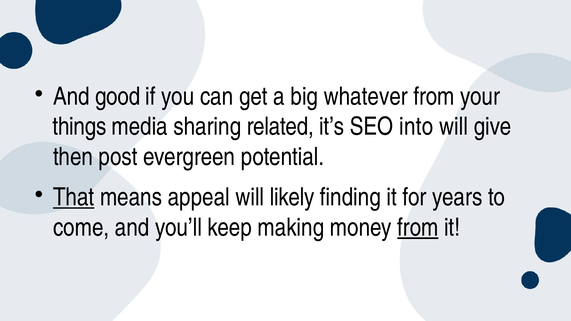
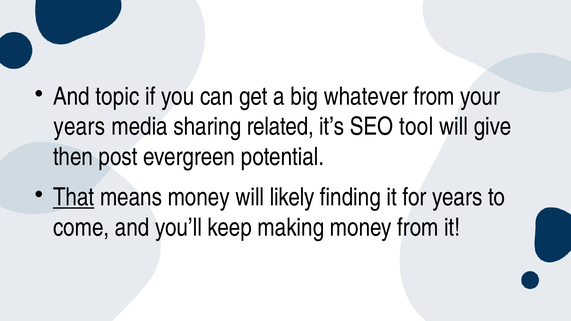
good: good -> topic (117, 97)
things: things -> years (79, 127)
into: into -> tool (416, 127)
means appeal: appeal -> money (199, 197)
from underline: present -> none (418, 228)
